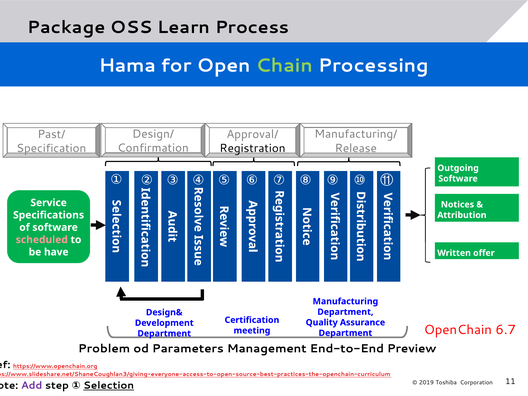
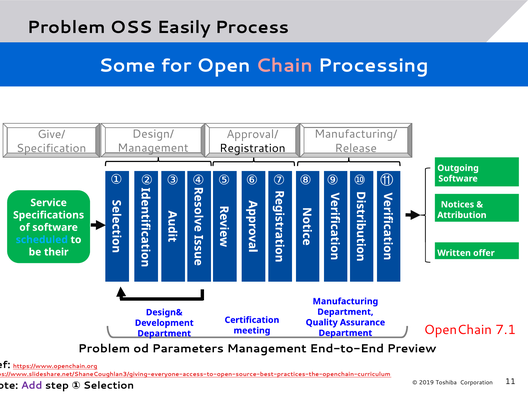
Package: Package -> Problem (66, 27)
Learn: Learn -> Easily (184, 27)
Hama: Hama -> Some (127, 66)
Chain colour: light green -> pink (284, 66)
Past/: Past/ -> Give/ (51, 134)
Confirmation: Confirmation -> Management (153, 148)
scheduled colour: pink -> light blue (42, 240)
have: have -> their (56, 252)
6.7: 6.7 -> 7.1 (506, 330)
Selection underline: present -> none (109, 386)
